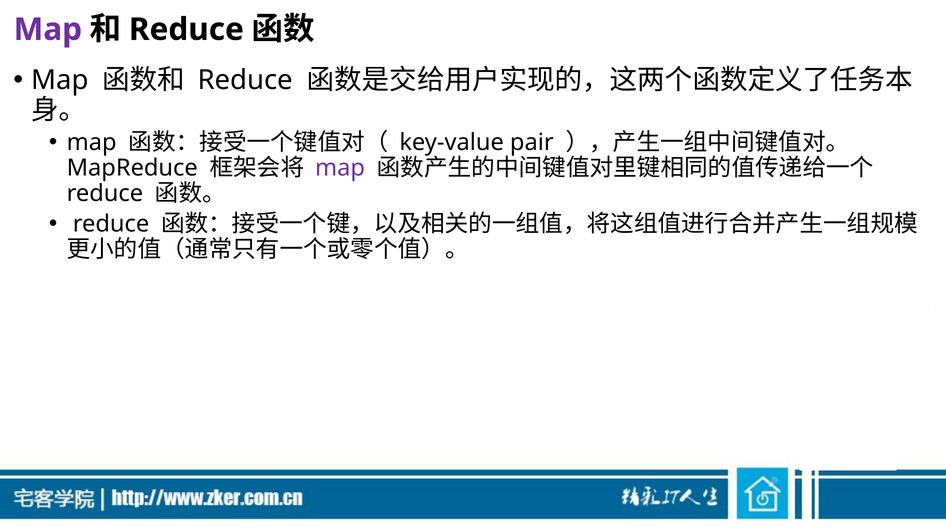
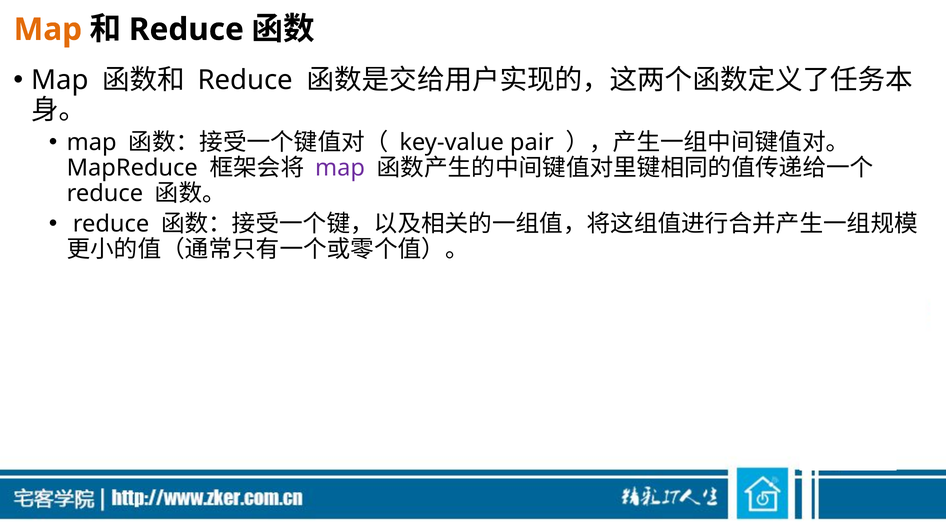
Map colour: purple -> orange (48, 30)
